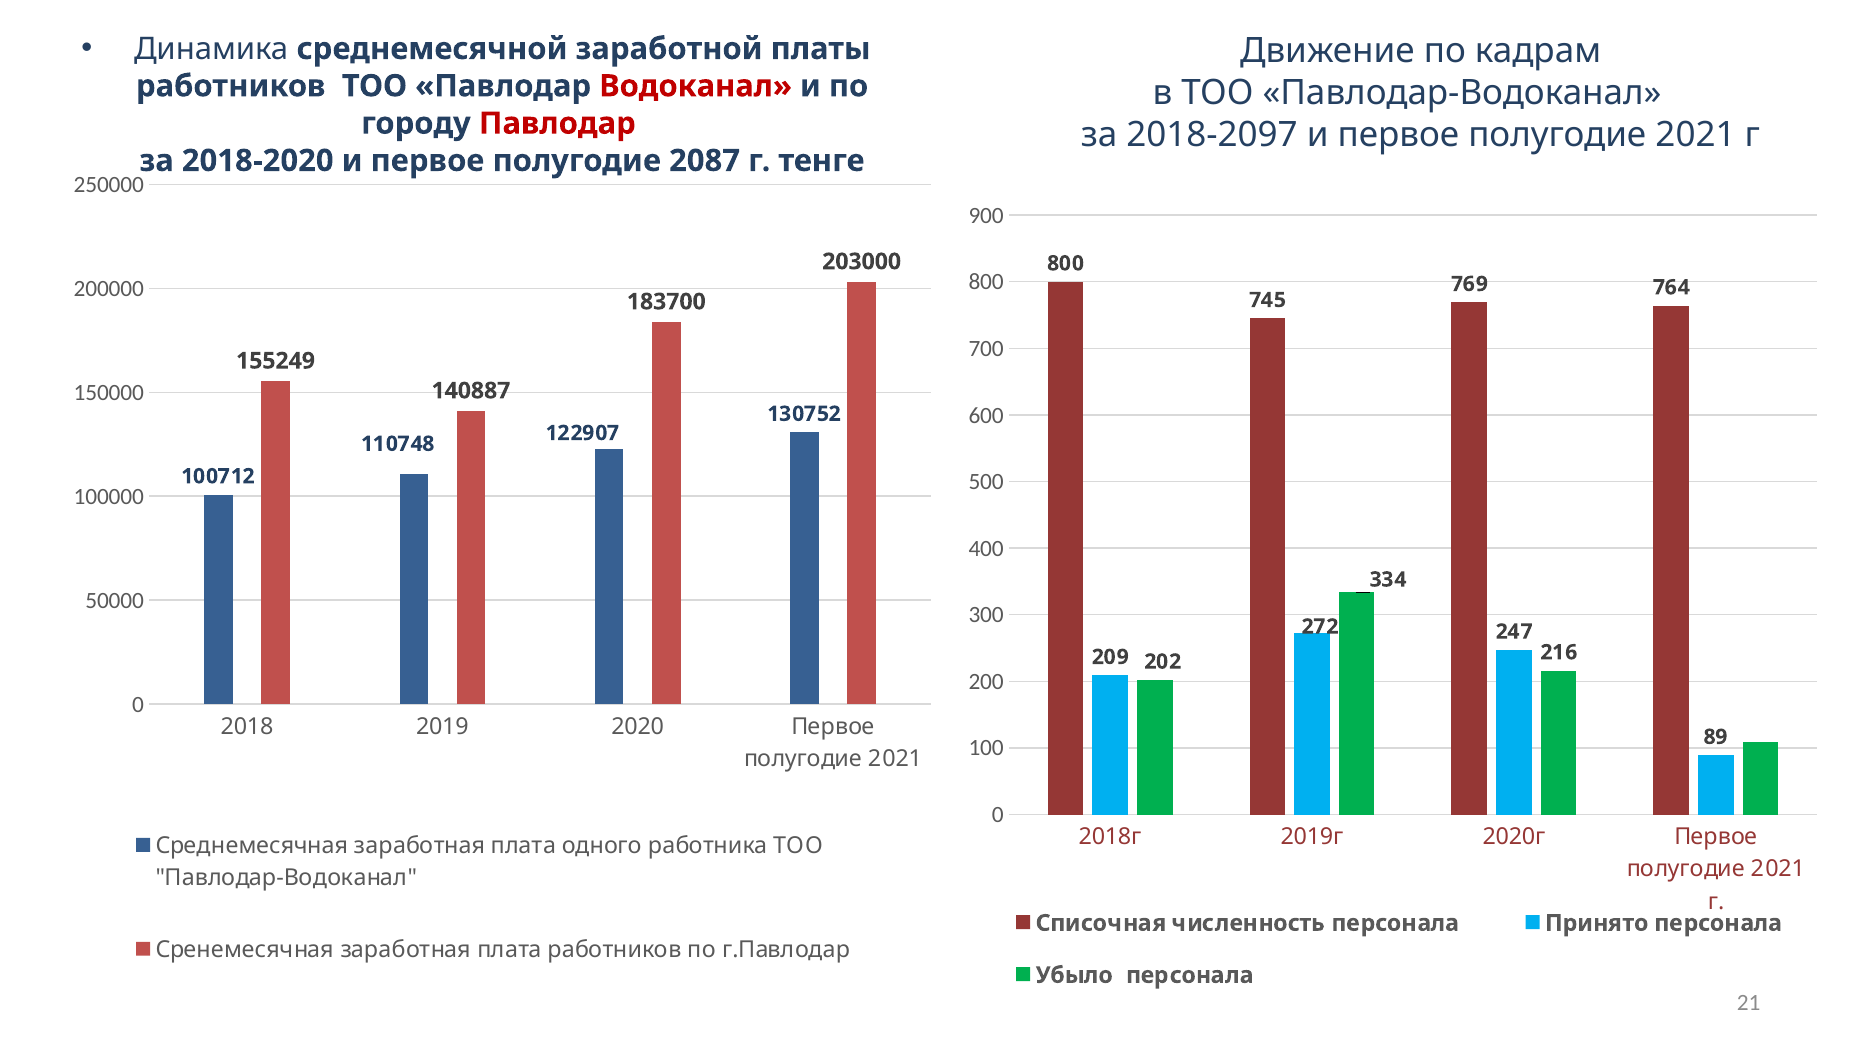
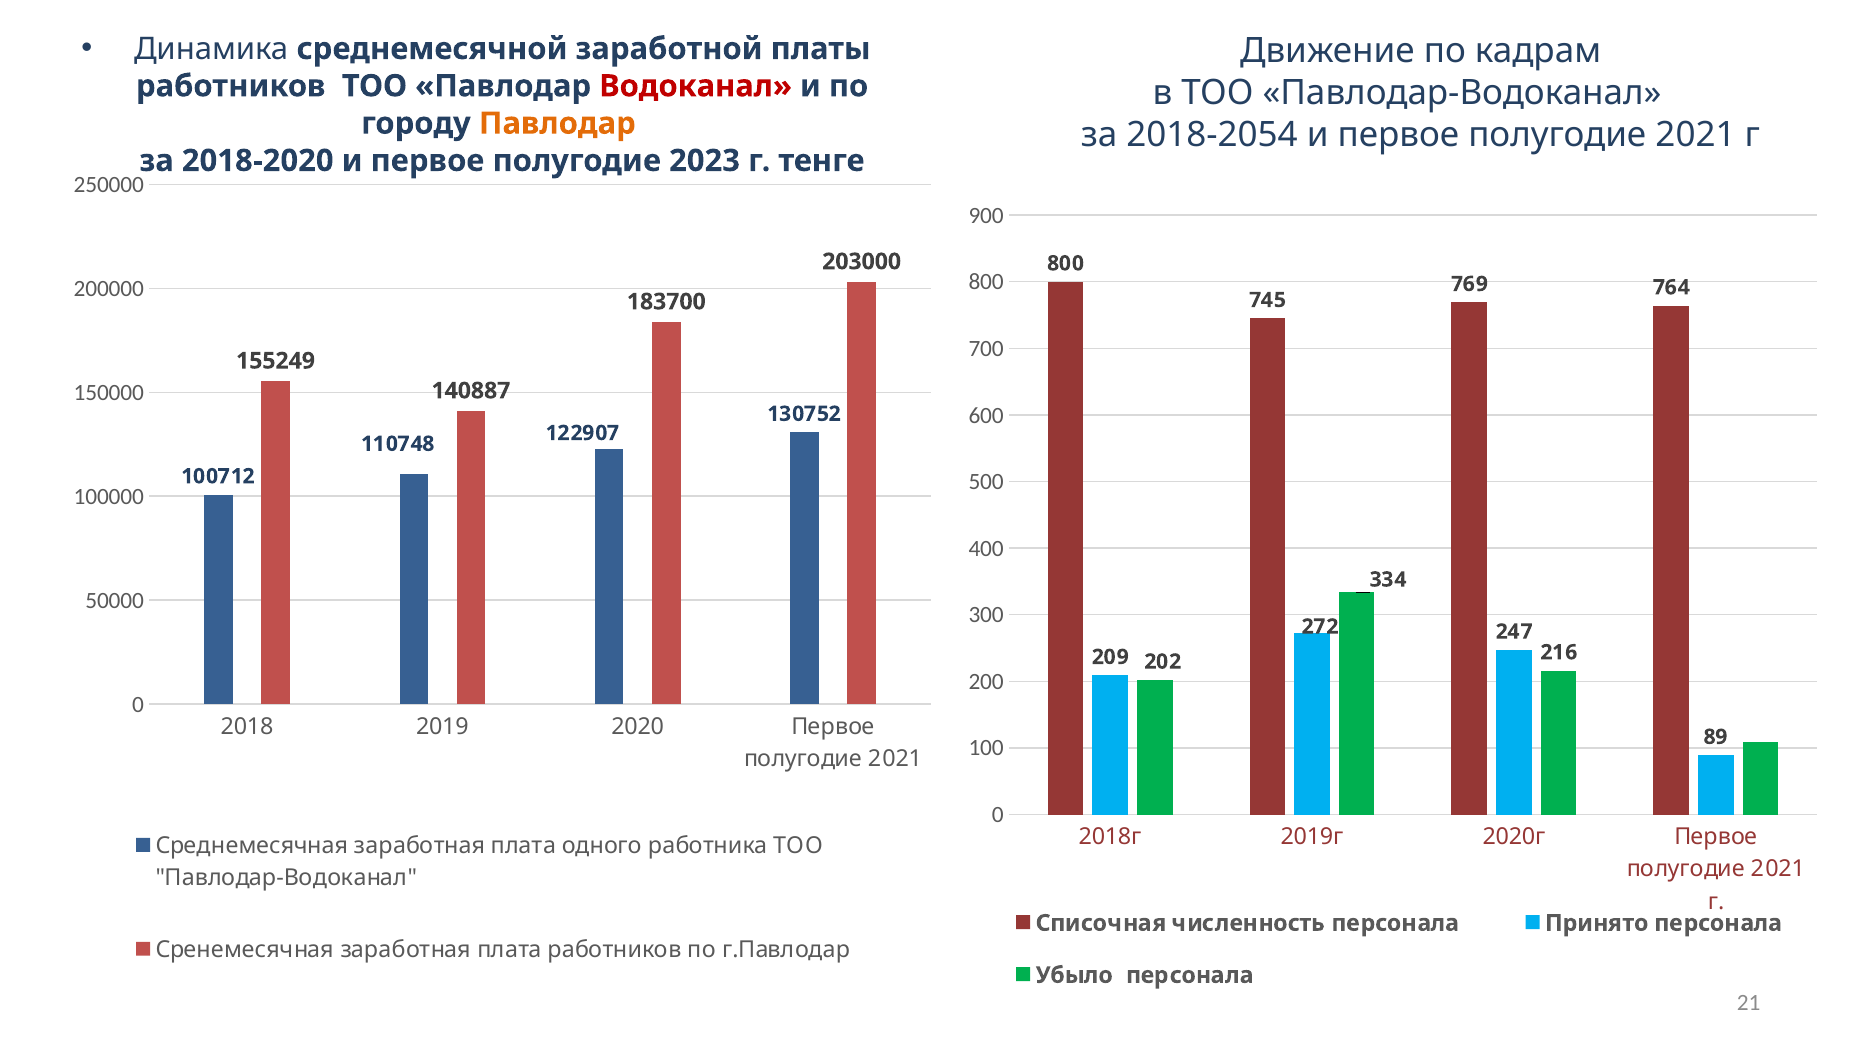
Павлодар colour: red -> orange (557, 124)
2018-2097: 2018-2097 -> 2018-2054 (1212, 135)
2087: 2087 -> 2023 (705, 161)
